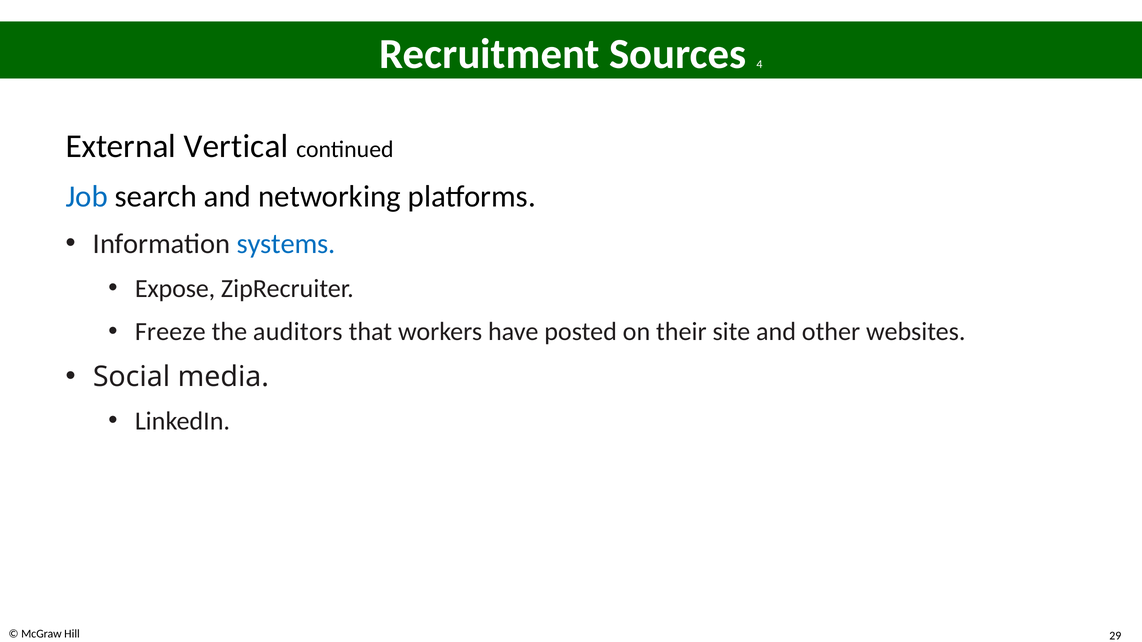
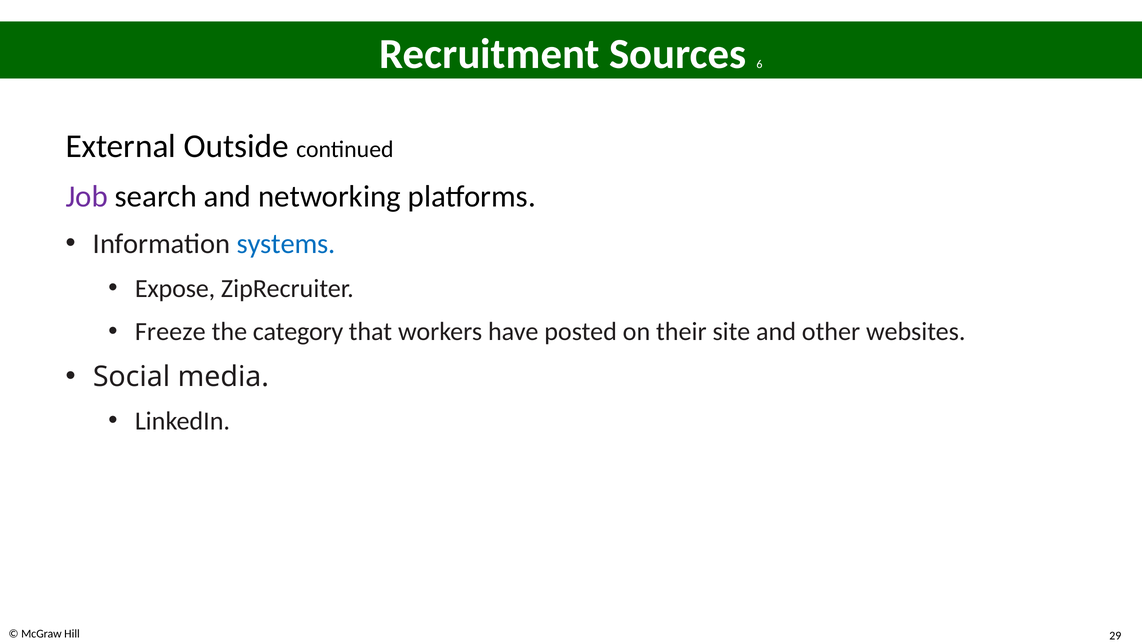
4: 4 -> 6 (759, 65)
Vertical: Vertical -> Outside (236, 146)
Job colour: blue -> purple (87, 197)
auditors: auditors -> category (298, 332)
